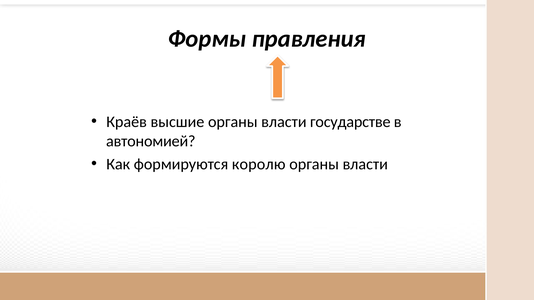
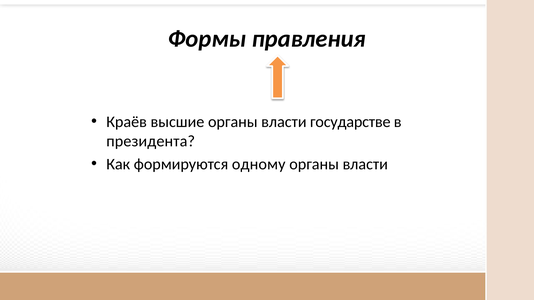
автономией: автономией -> президента (151, 141)
королю: королю -> одному (259, 164)
